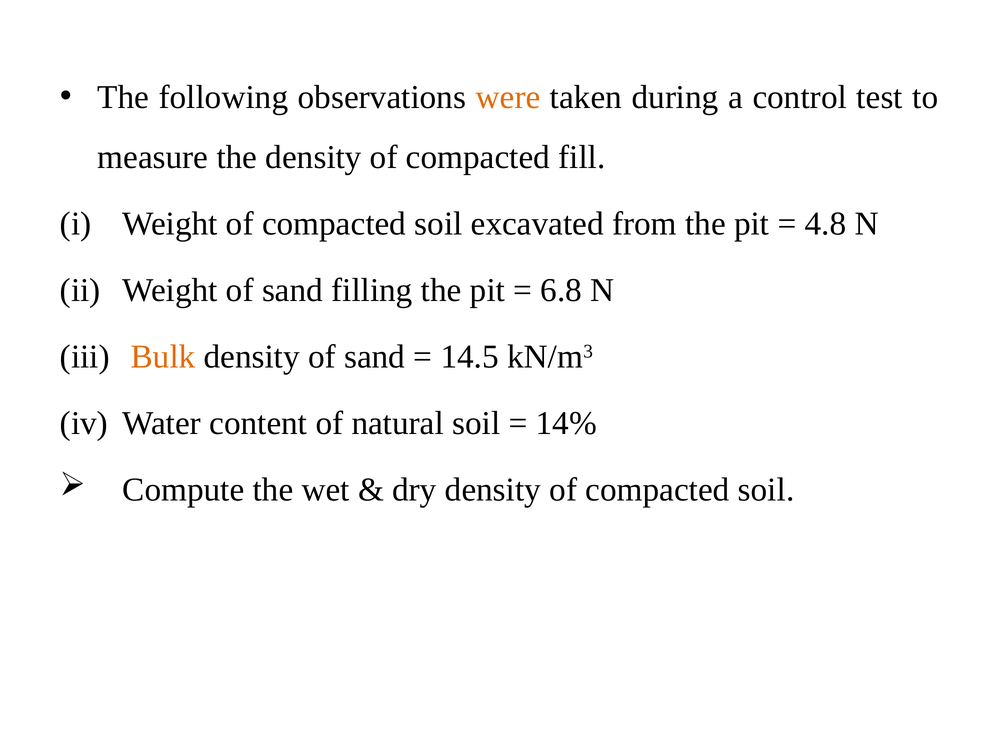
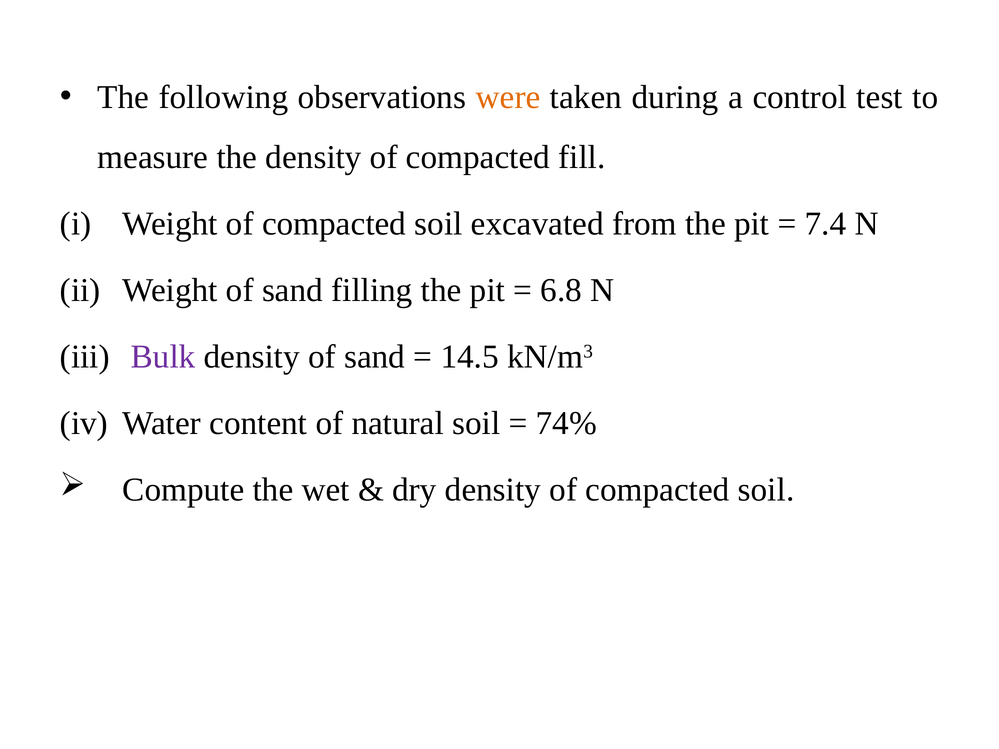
4.8: 4.8 -> 7.4 (825, 224)
Bulk colour: orange -> purple (163, 357)
14%: 14% -> 74% (566, 424)
